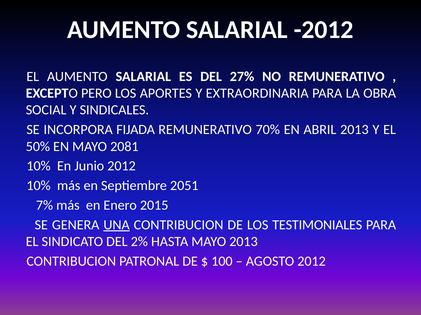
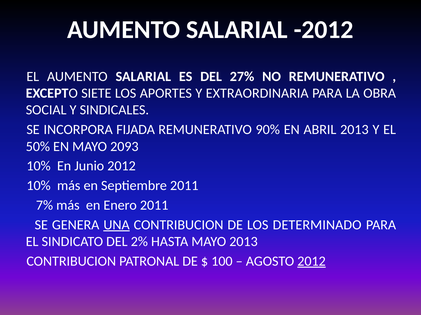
PERO: PERO -> SIETE (96, 93)
70%: 70% -> 90% (268, 130)
2081: 2081 -> 2093 (124, 147)
Septiembre 2051: 2051 -> 2011 (184, 186)
Enero 2015: 2015 -> 2011 (154, 206)
TESTIMONIALES: TESTIMONIALES -> DETERMINADO (317, 225)
2012 underline: none -> present (312, 262)
